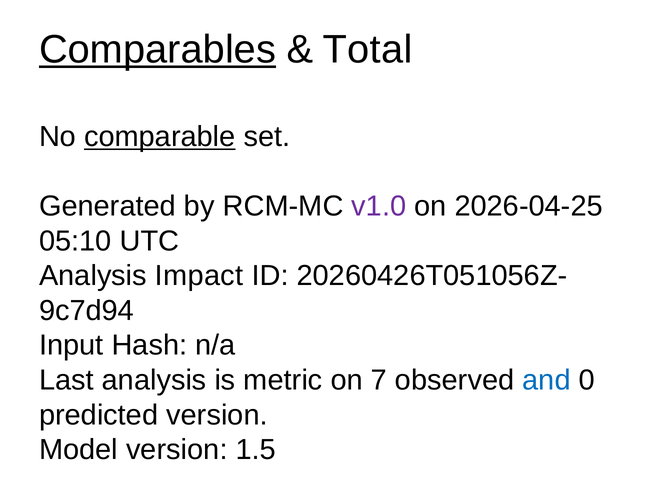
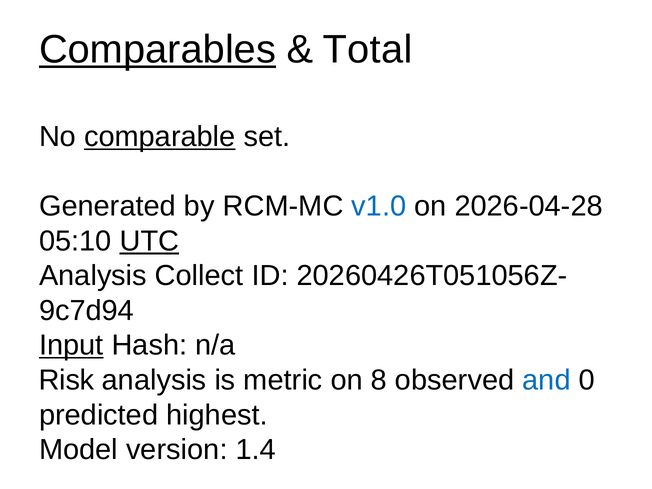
v1.0 colour: purple -> blue (379, 206)
2026-04-25: 2026-04-25 -> 2026-04-28 (529, 206)
UTC underline: none -> present (149, 241)
Impact: Impact -> Collect (199, 276)
Input underline: none -> present (71, 345)
Last: Last -> Risk (66, 380)
7: 7 -> 8 (379, 380)
predicted version: version -> highest (217, 415)
1.5: 1.5 -> 1.4 (256, 450)
